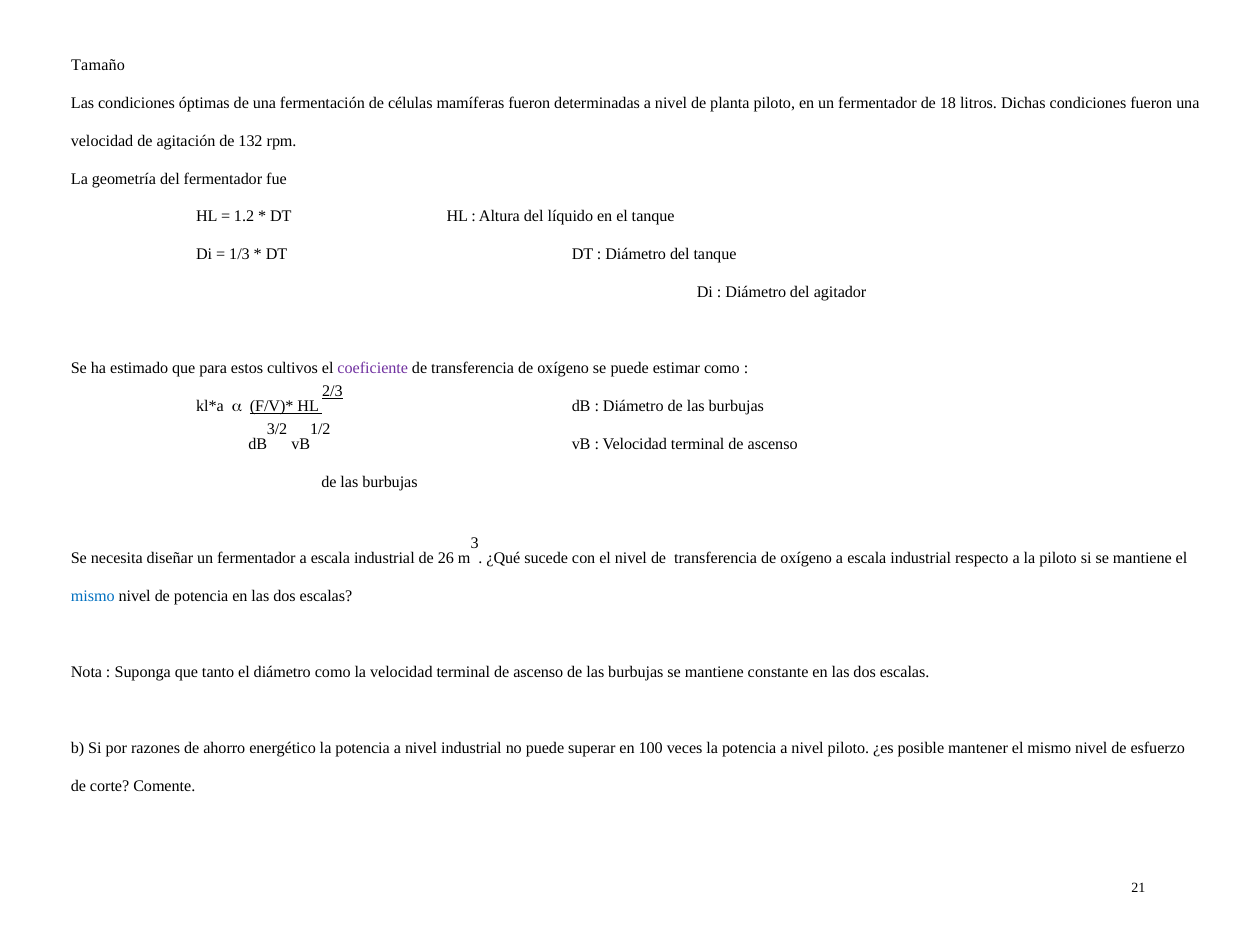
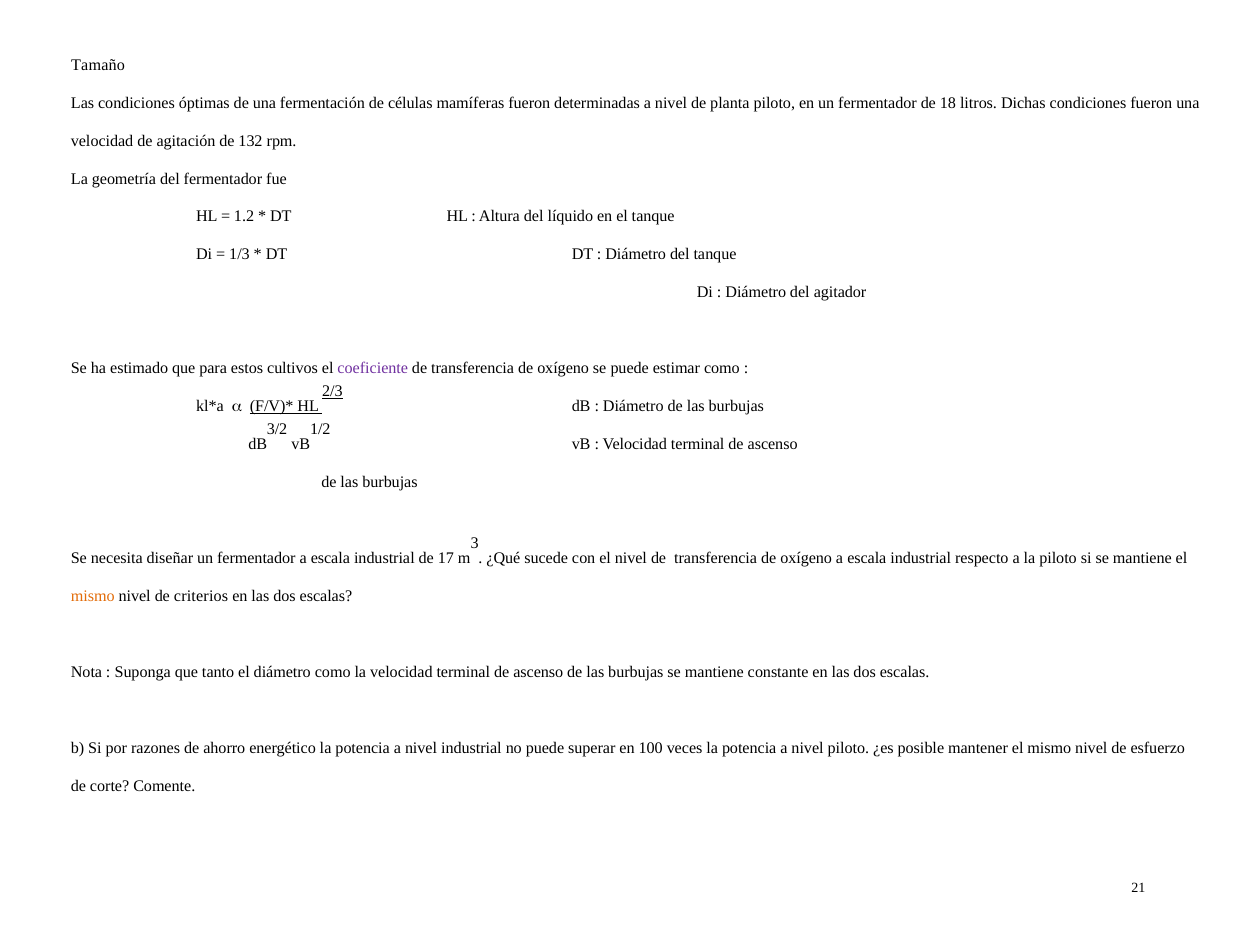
26: 26 -> 17 (446, 558)
mismo colour: blue -> orange (93, 596)
de potencia: potencia -> criterios (201, 596)
